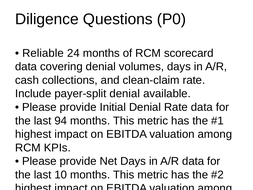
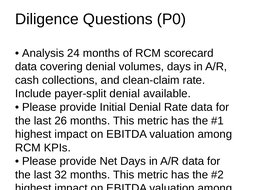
Reliable: Reliable -> Analysis (43, 53)
94: 94 -> 26 (61, 121)
10: 10 -> 32 (61, 175)
